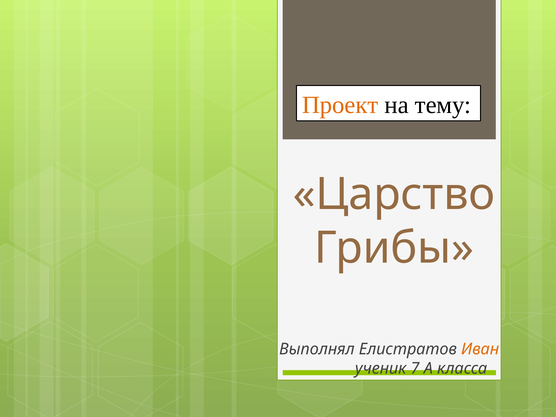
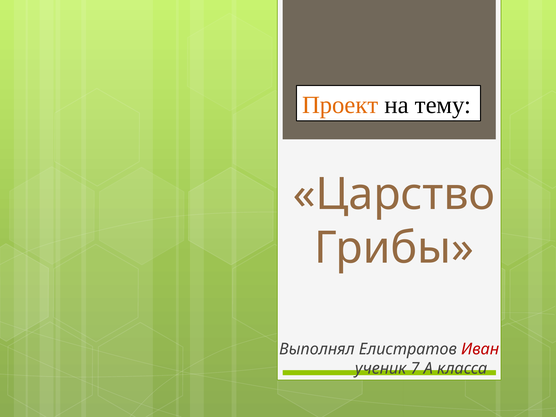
Иван colour: orange -> red (480, 349)
